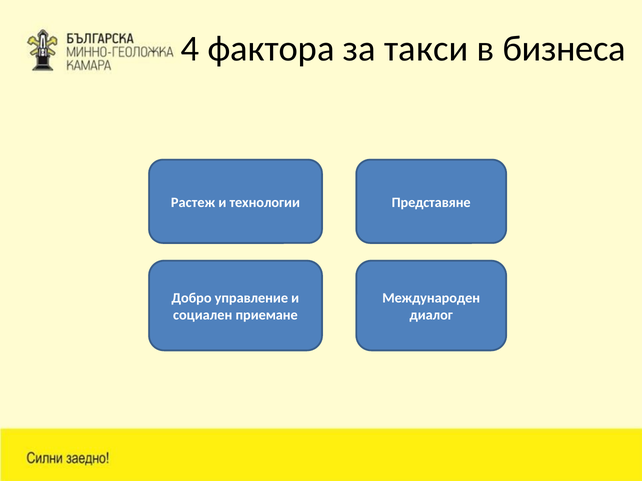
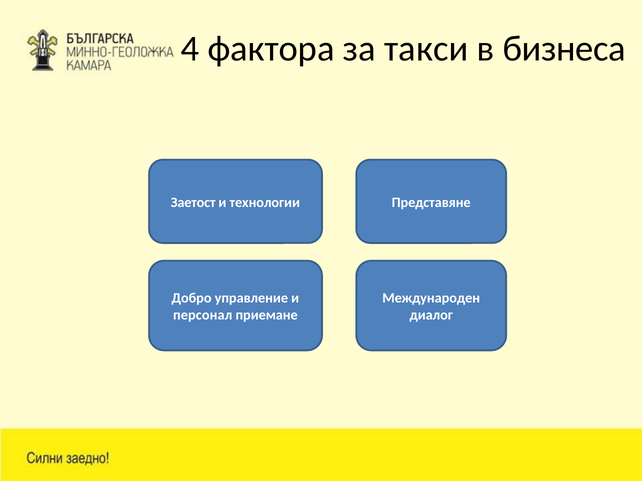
Растеж: Растеж -> Заетост (193, 203)
социален: социален -> персонал (203, 315)
